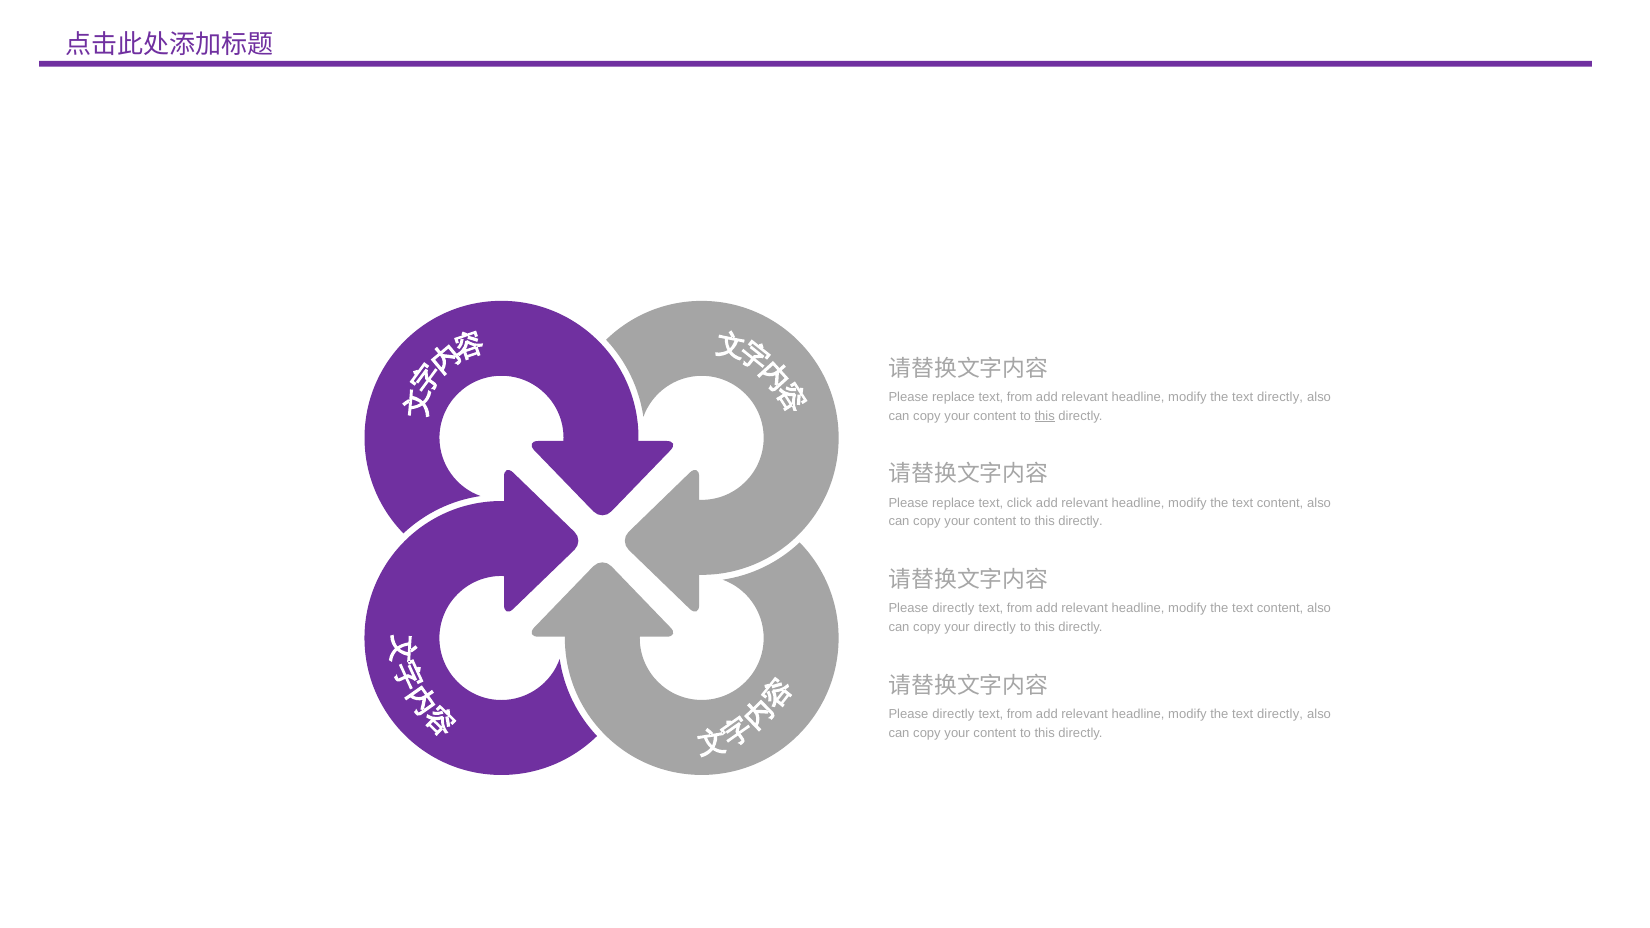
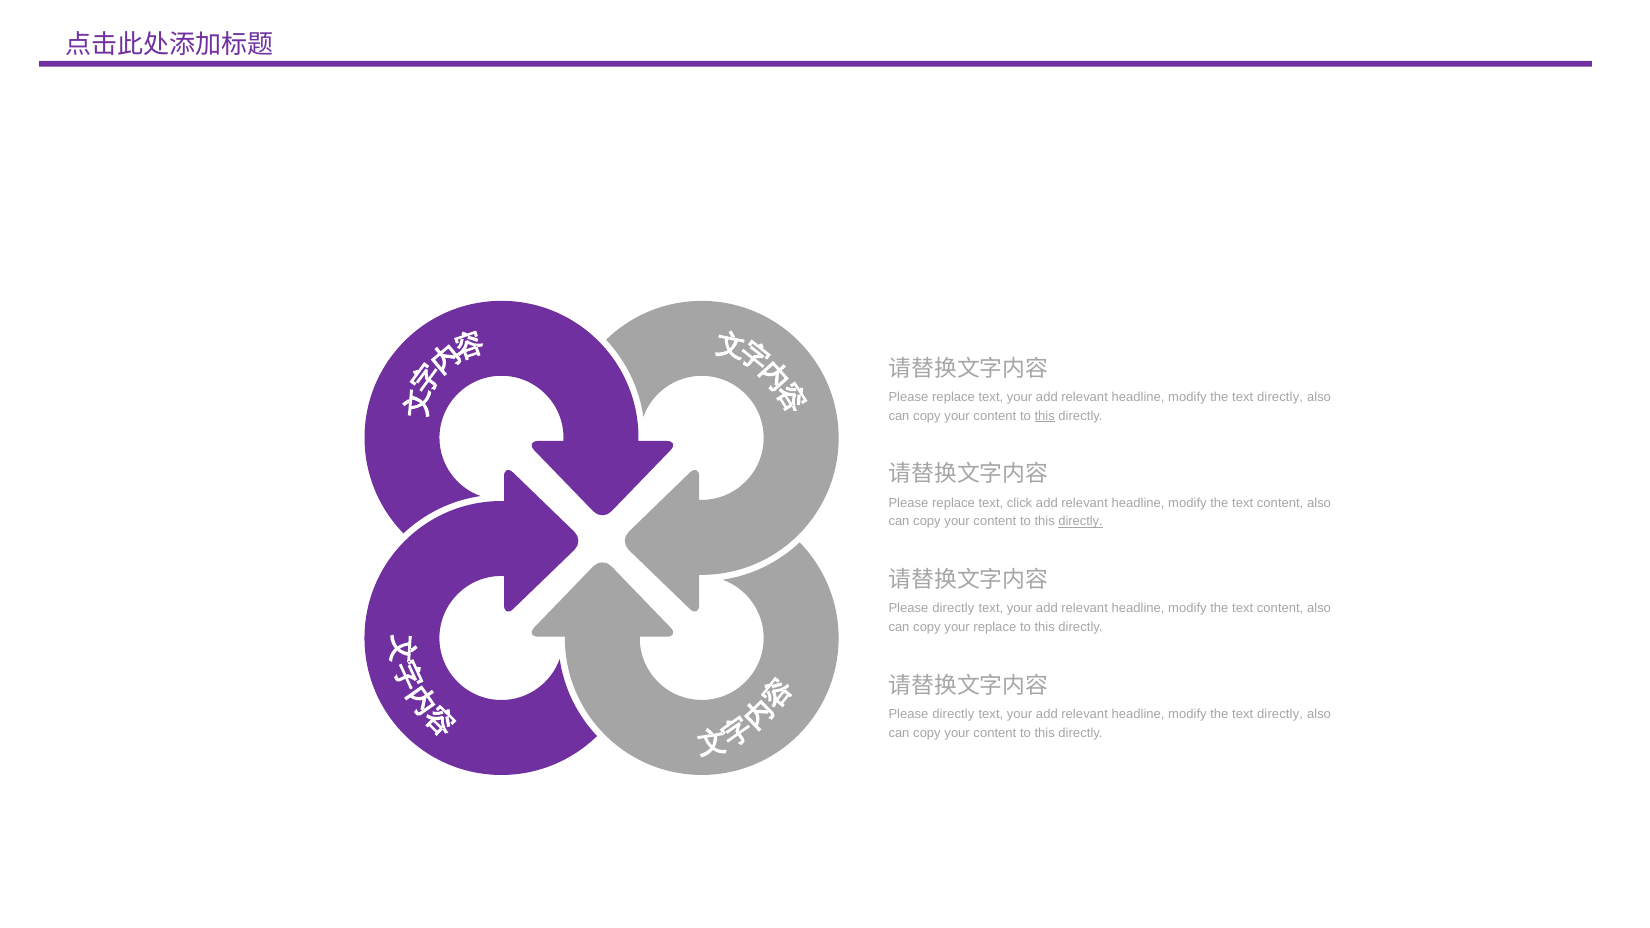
replace text from: from -> your (1020, 397)
directly underline: none -> present (1081, 522)
from: from -> your (1020, 608)
your directly: directly -> replace (995, 627)
from: from -> your (1020, 714)
